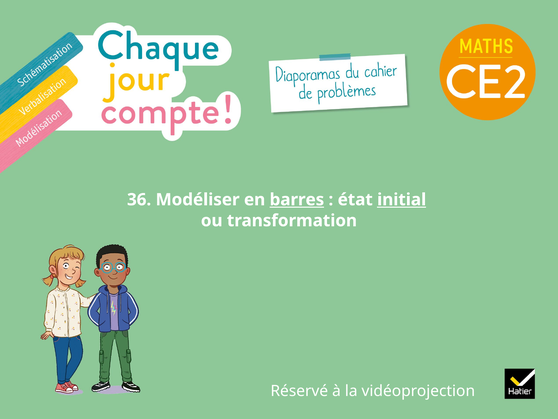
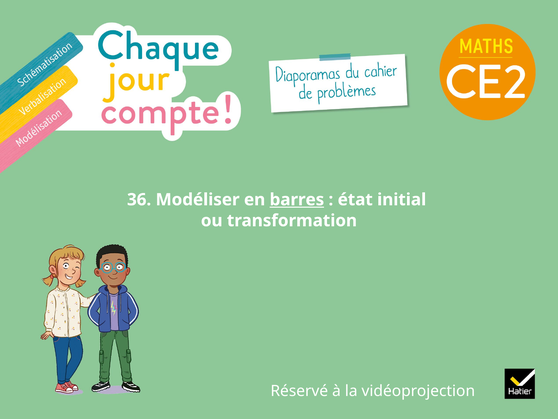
initial underline: present -> none (402, 199)
